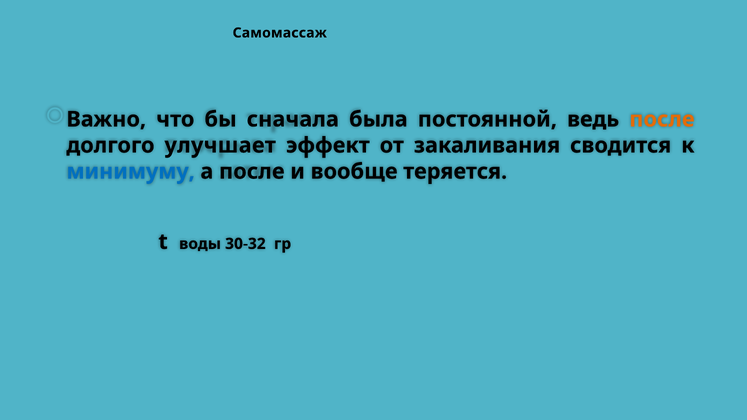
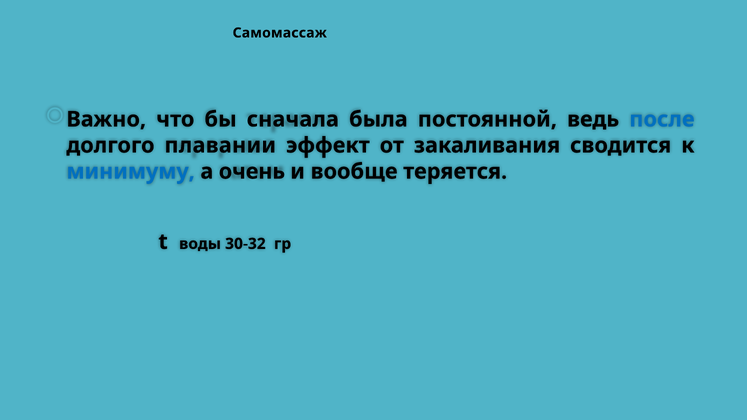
после colour: orange -> blue (662, 119)
улучшает: улучшает -> плавании (220, 145)
а после: после -> очень (252, 172)
